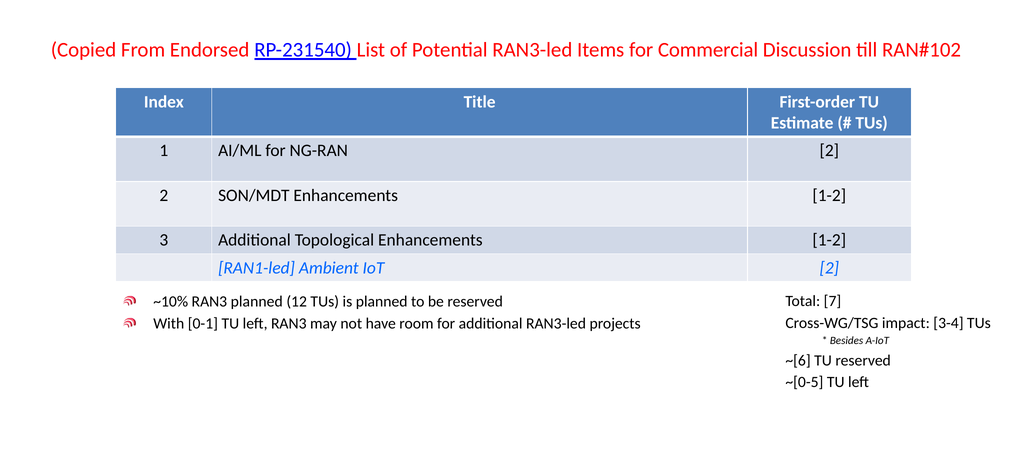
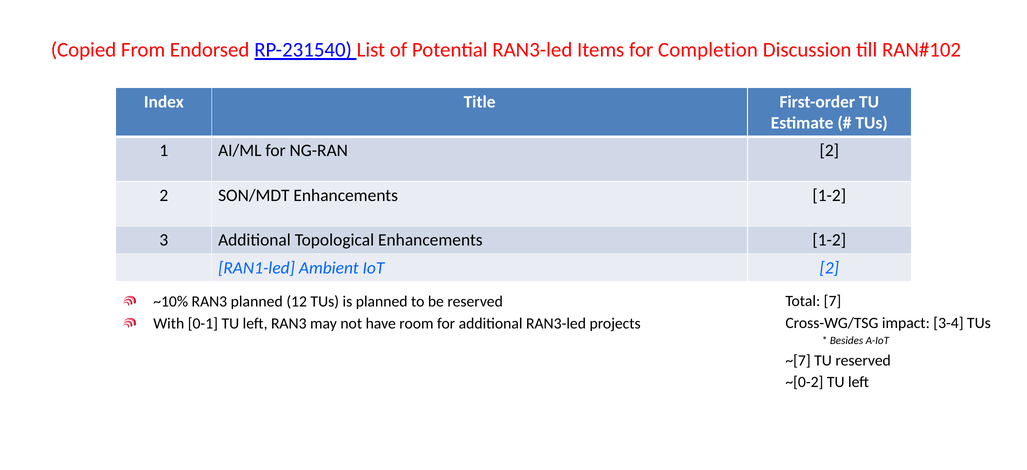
Commercial: Commercial -> Completion (708, 50)
~[6: ~[6 -> ~[7 (798, 360)
~[0-5: ~[0-5 -> ~[0-2 (804, 382)
